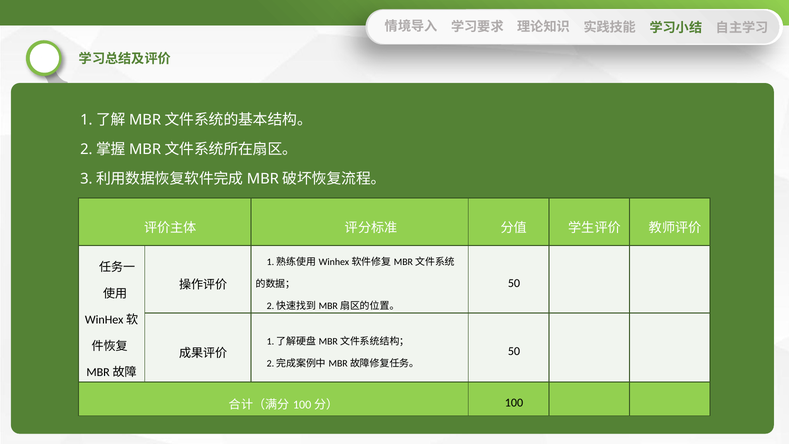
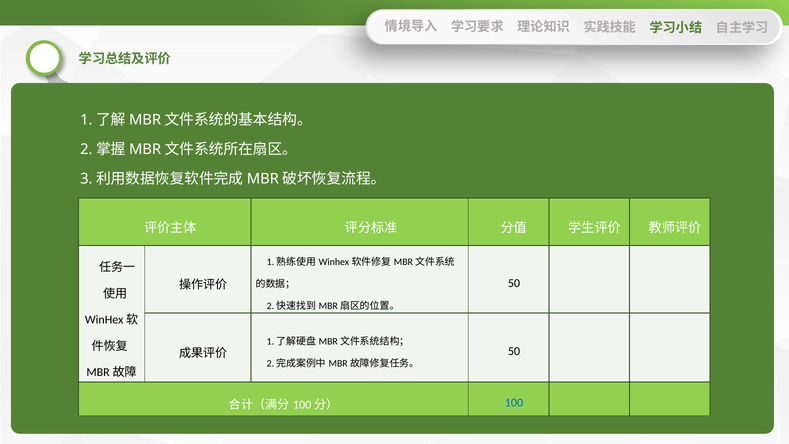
100 colour: black -> blue (514, 403)
